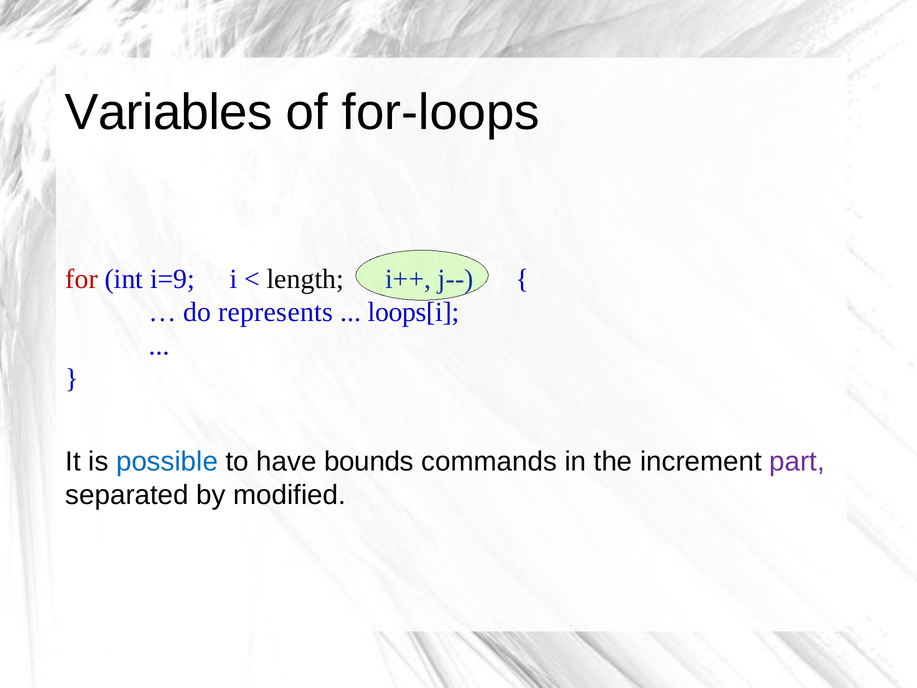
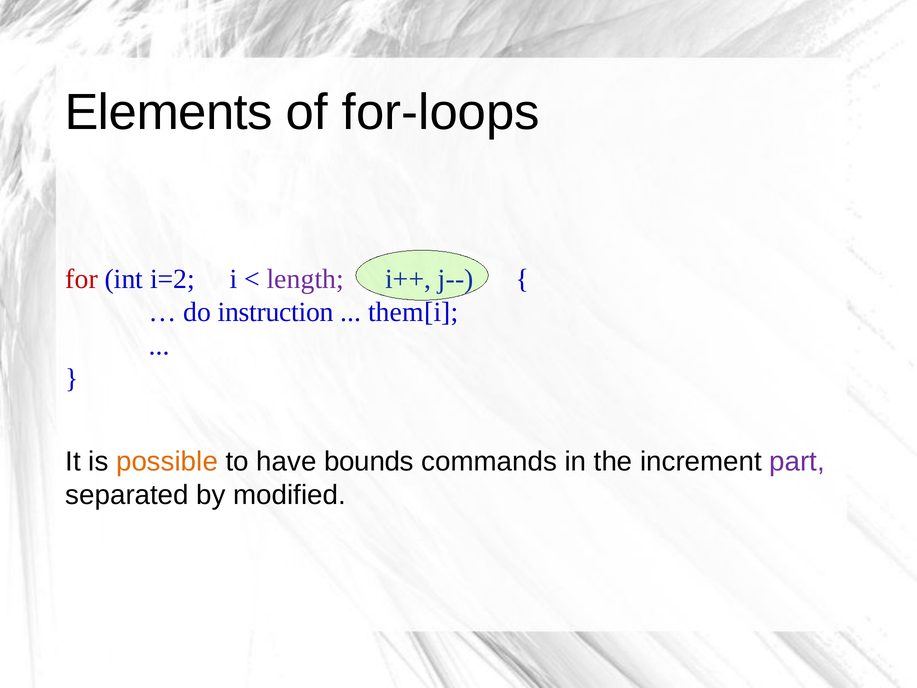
Variables: Variables -> Elements (169, 112)
i=9: i=9 -> i=2 (172, 279)
length colour: black -> purple (305, 279)
represents: represents -> instruction (276, 312)
loops[i: loops[i -> them[i (413, 312)
possible colour: blue -> orange (167, 462)
